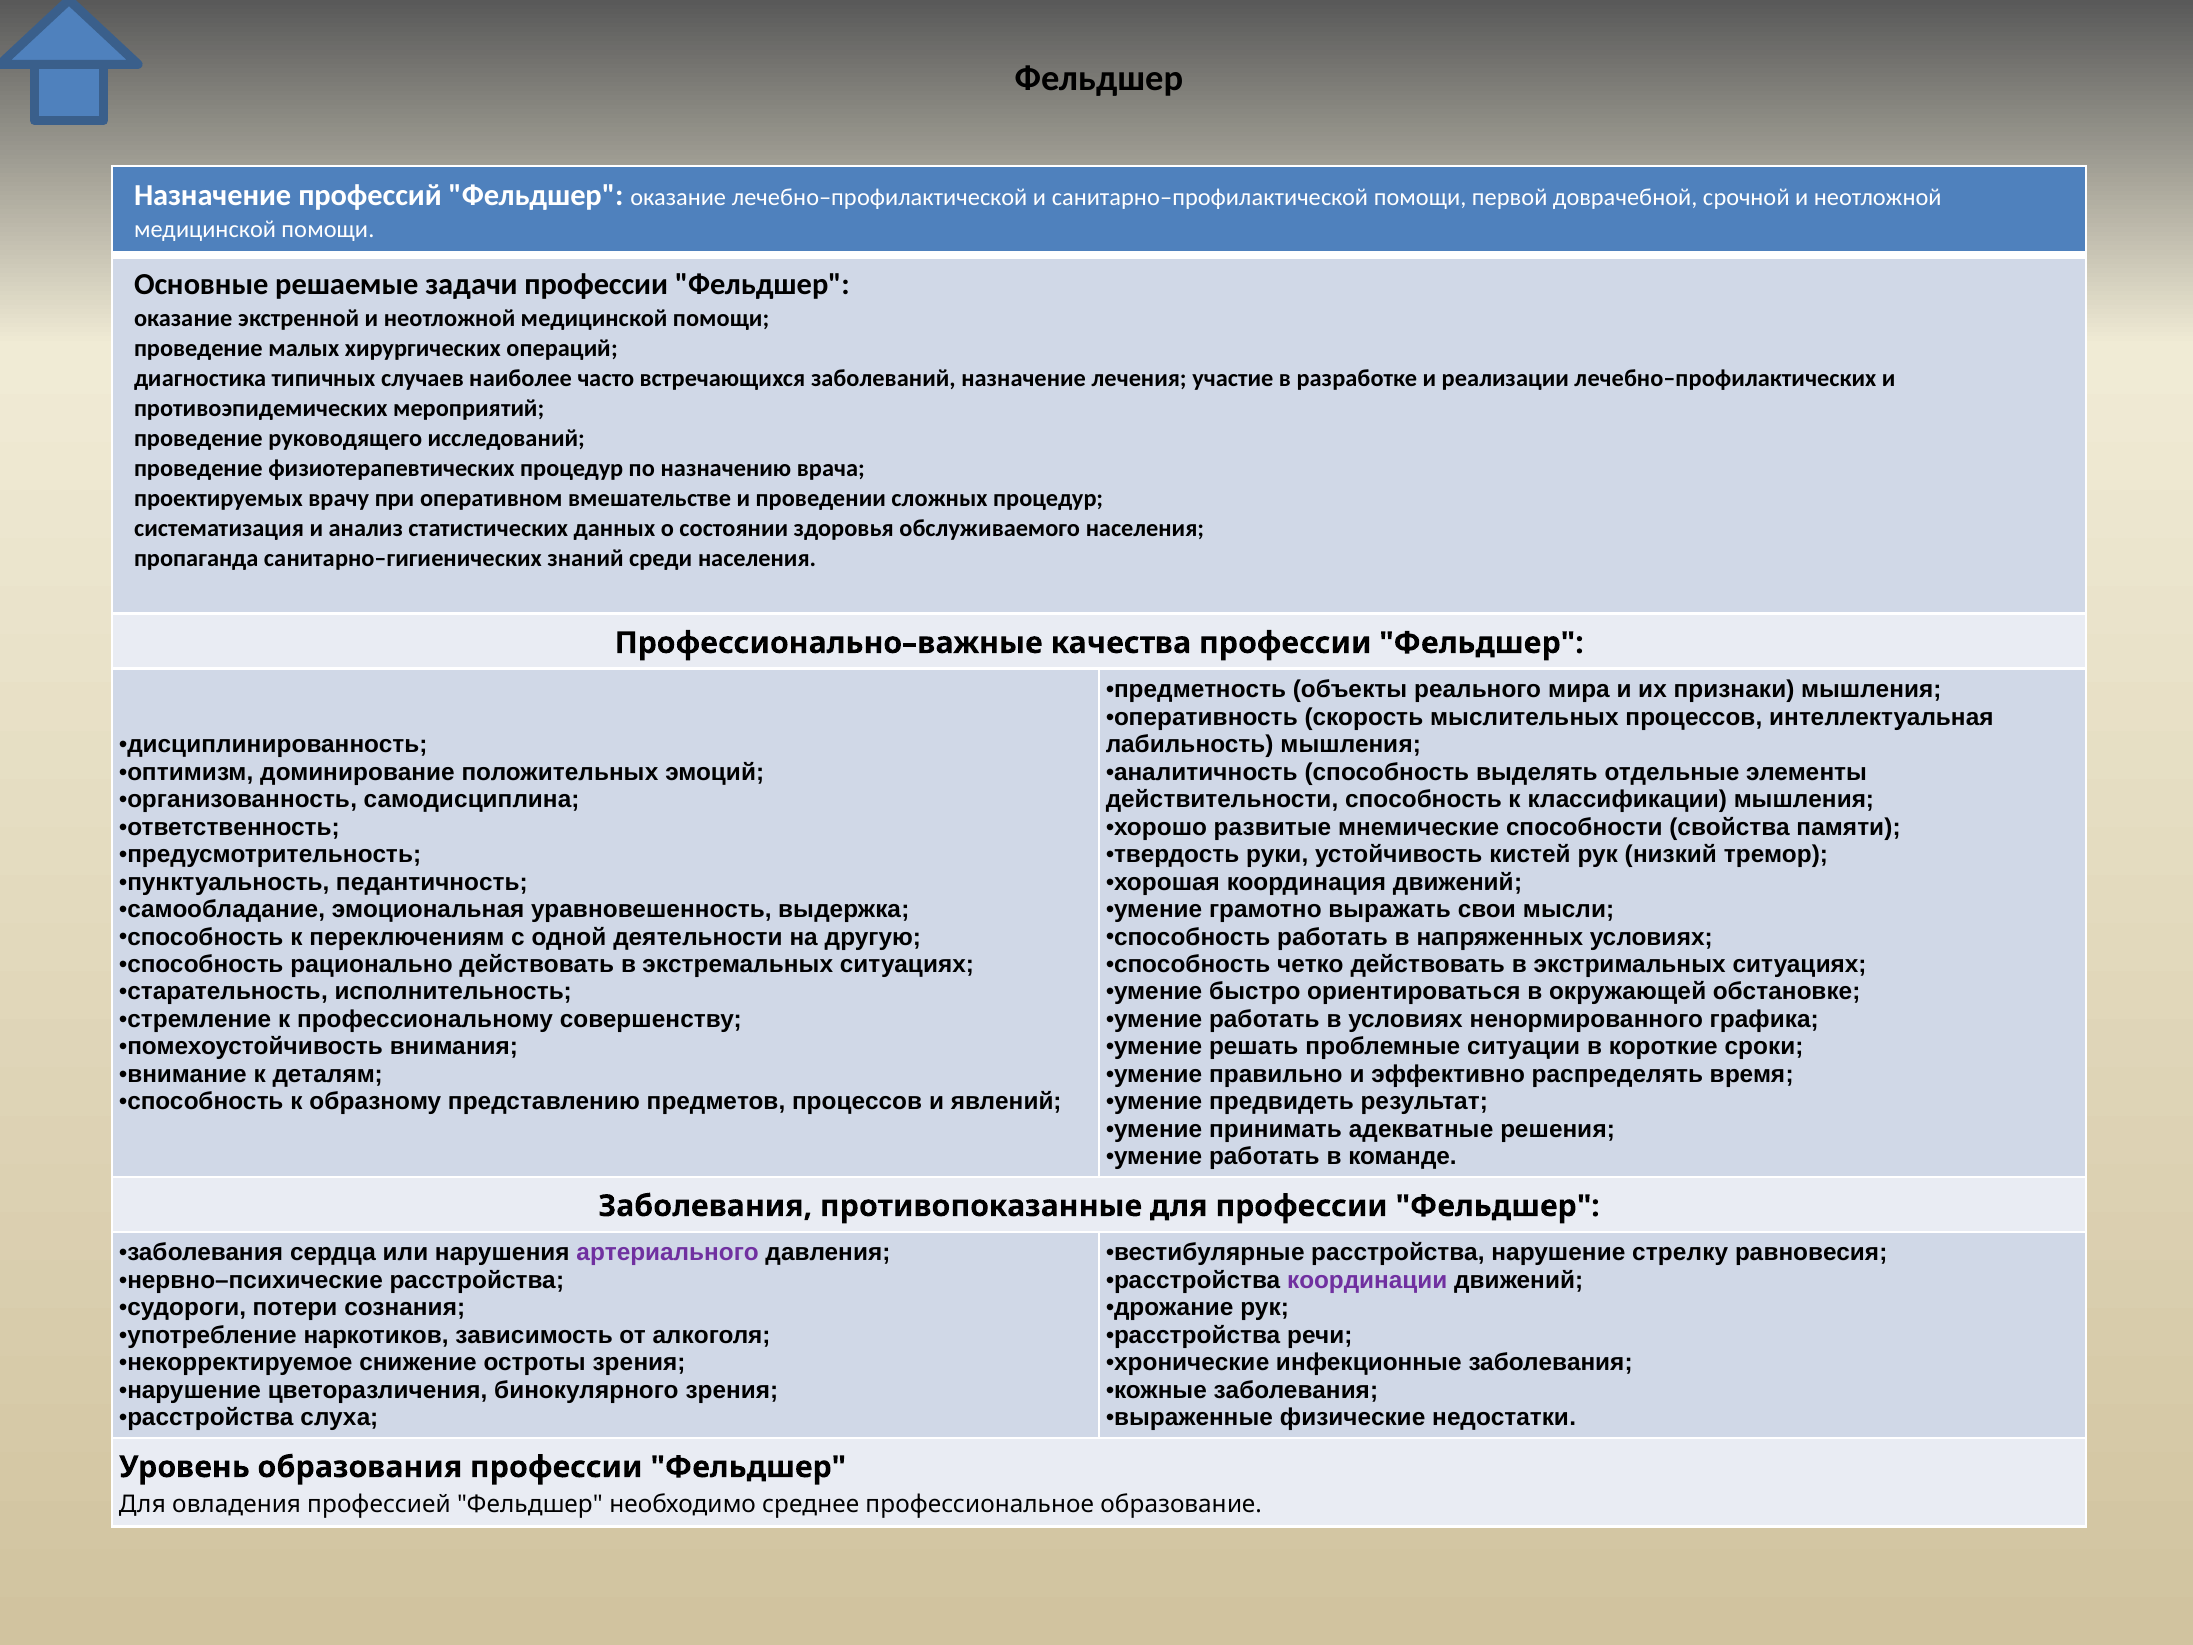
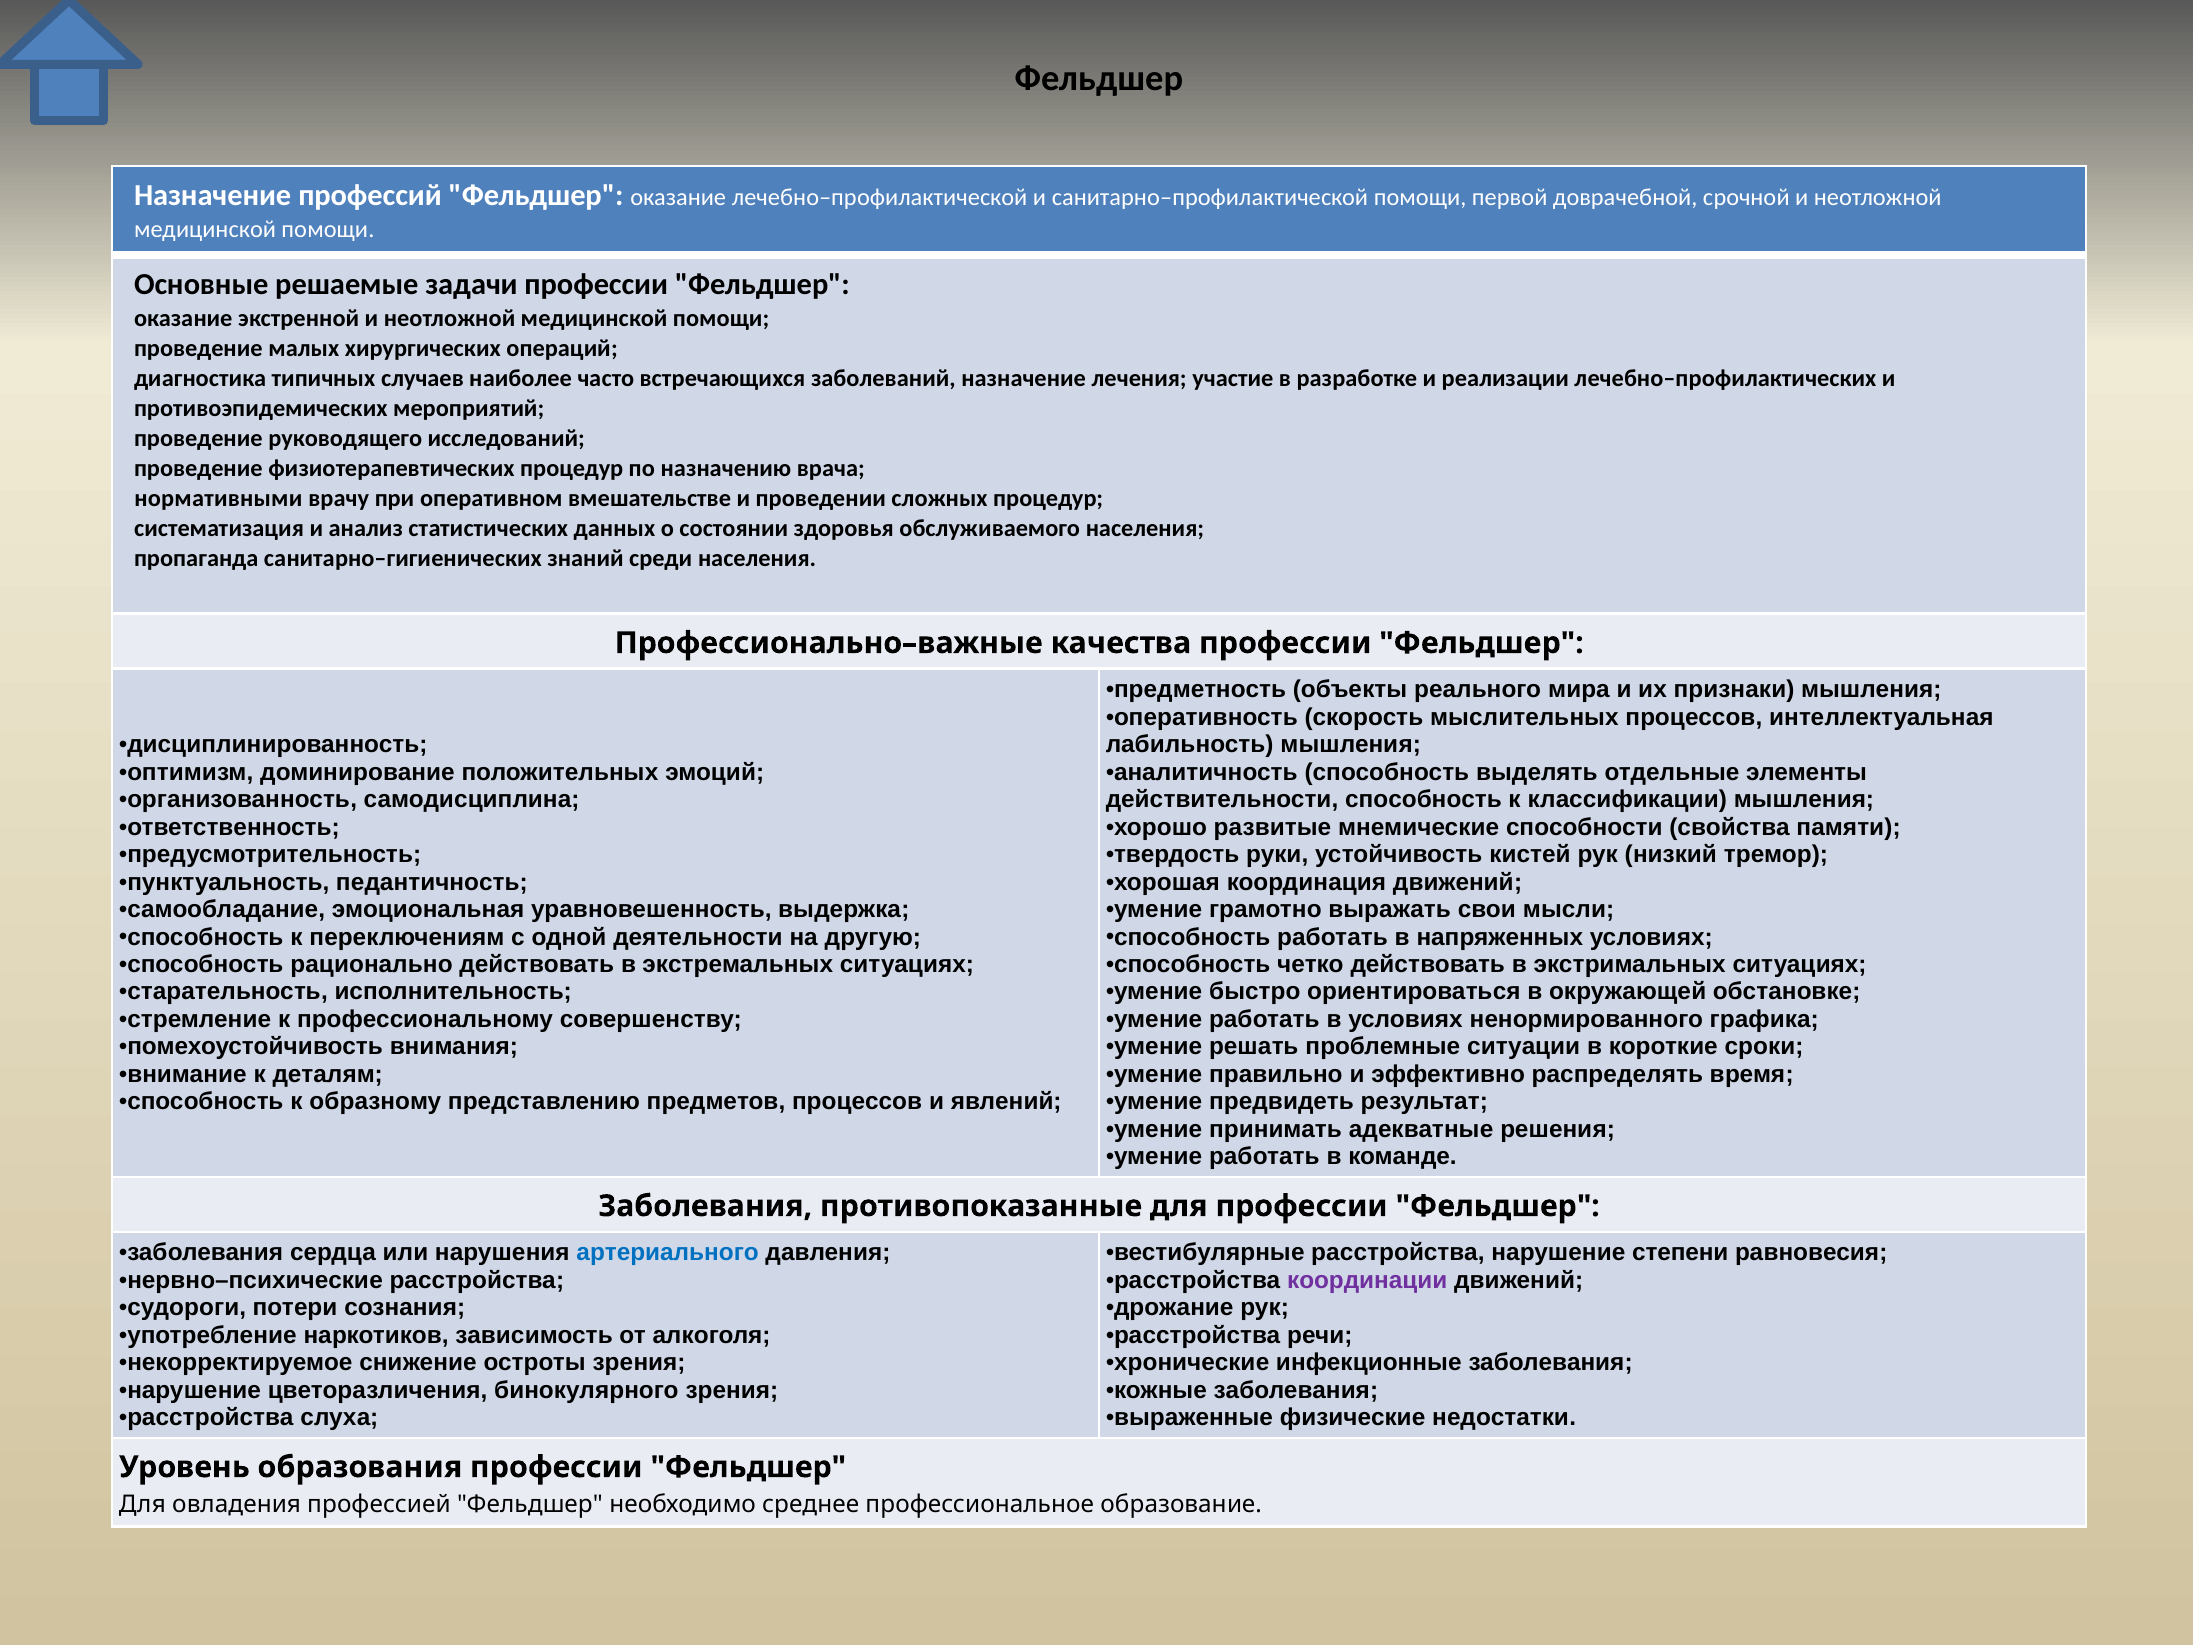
проектируемых: проектируемых -> нормативными (218, 498)
артериального colour: purple -> blue (668, 1253)
стрелку: стрелку -> степени (1680, 1253)
